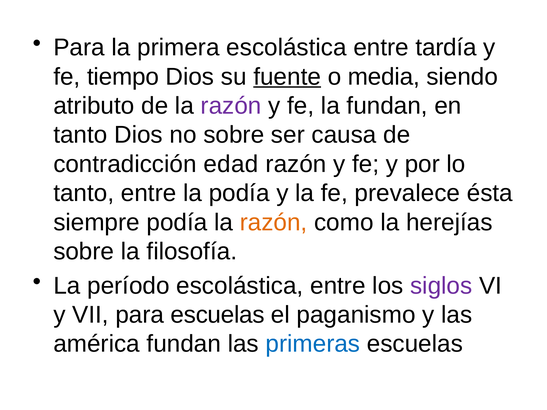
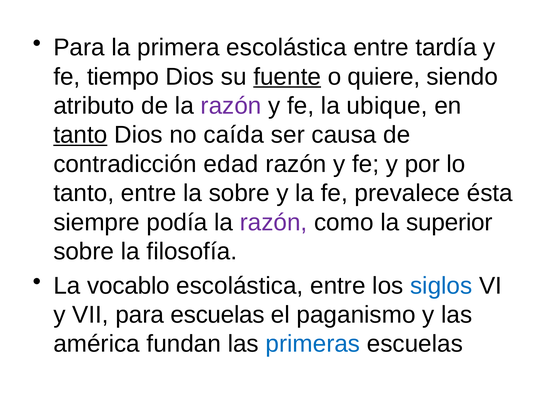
media: media -> quiere (384, 77)
la fundan: fundan -> ubique (387, 106)
tanto underline: none -> present (80, 135)
no sobre: sobre -> caída (234, 135)
la podía: podía -> sobre (239, 193)
razón colour: orange -> purple (274, 223)
herejías: herejías -> superior (449, 223)
período: período -> vocablo (128, 286)
siglos colour: purple -> blue (441, 286)
